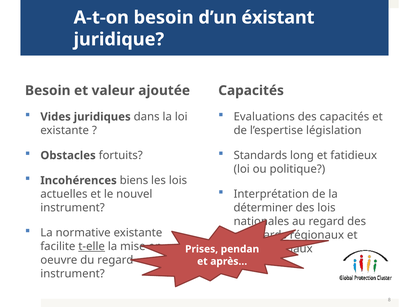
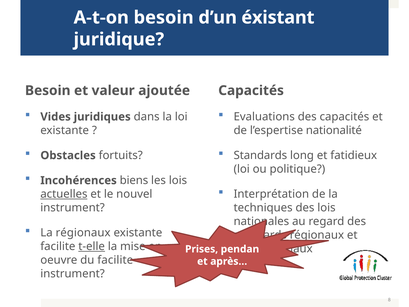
législation: législation -> nationalité (334, 130)
actuelles underline: none -> present (64, 194)
déterminer: déterminer -> techniques (263, 208)
La normative: normative -> régionaux (83, 233)
du regard: regard -> facilite (115, 260)
